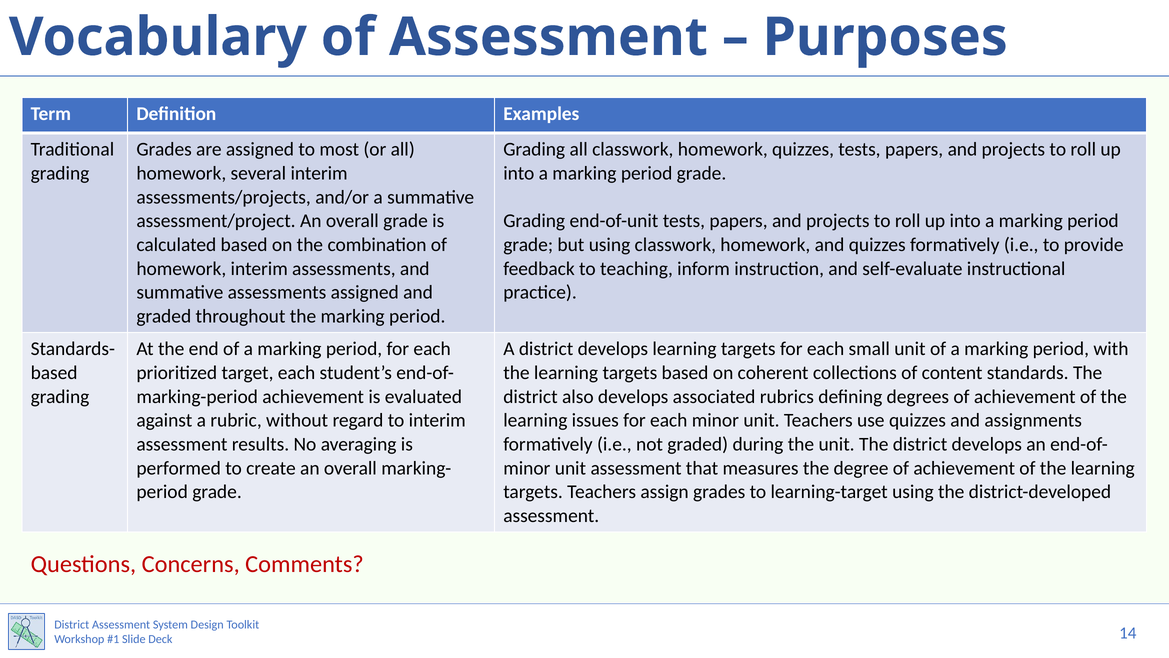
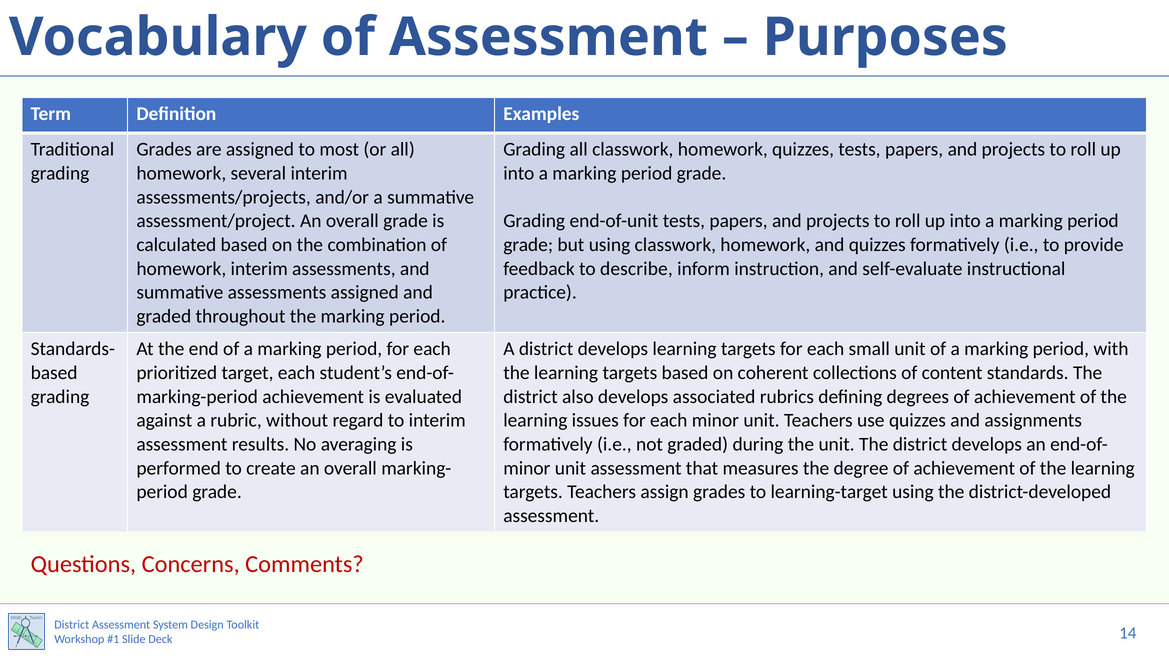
teaching: teaching -> describe (636, 268)
